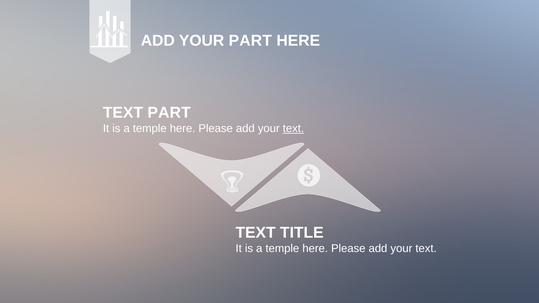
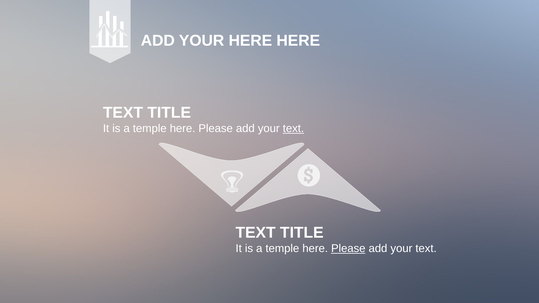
YOUR PART: PART -> HERE (250, 41)
PART: PART -> TITLE (169, 113)
Please underline: none -> present (348, 249)
